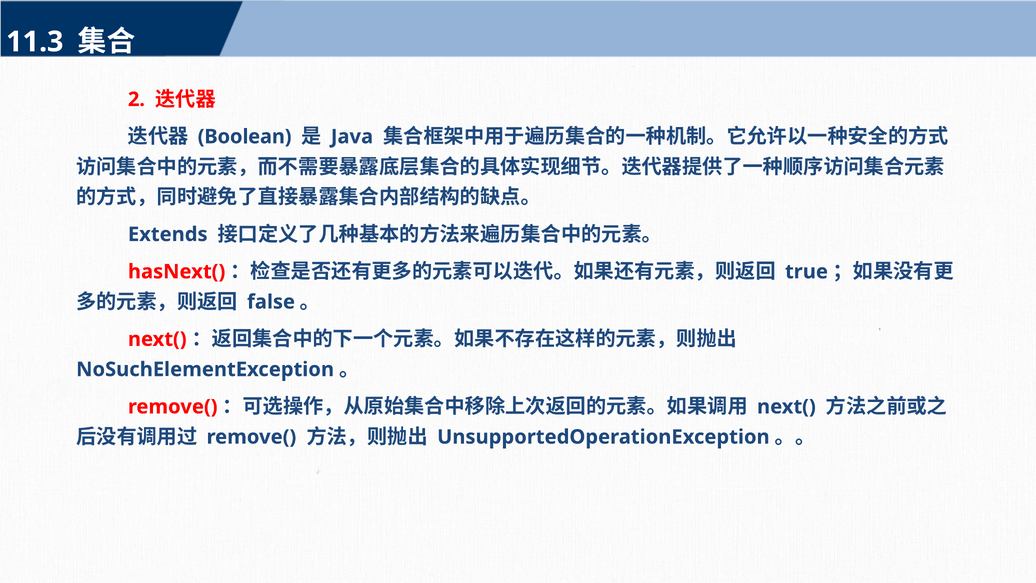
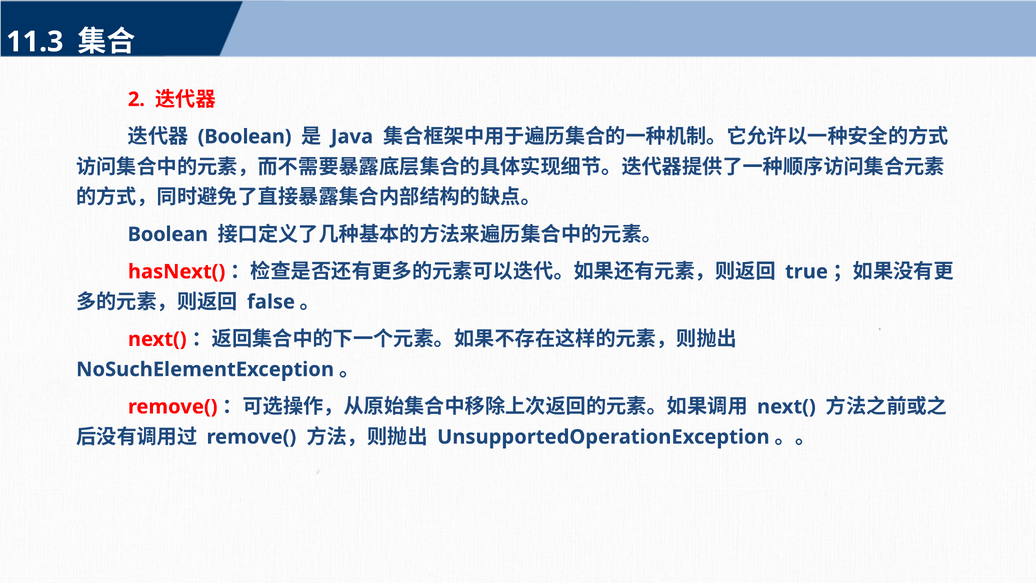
Extends: Extends -> Boolean (168, 234)
